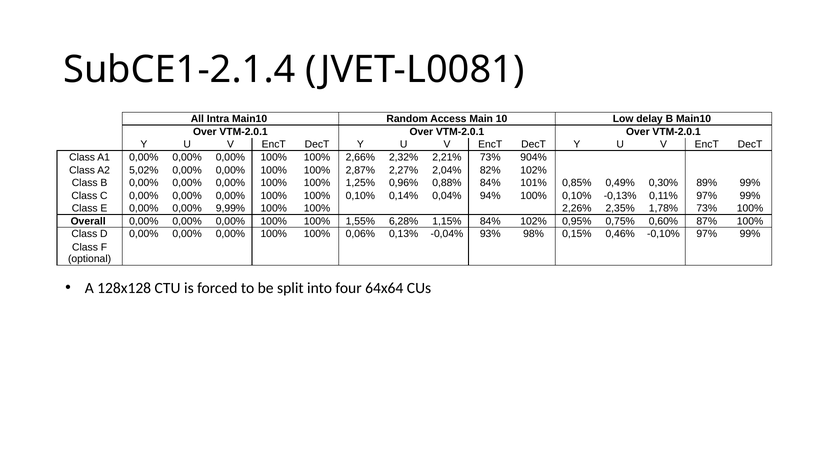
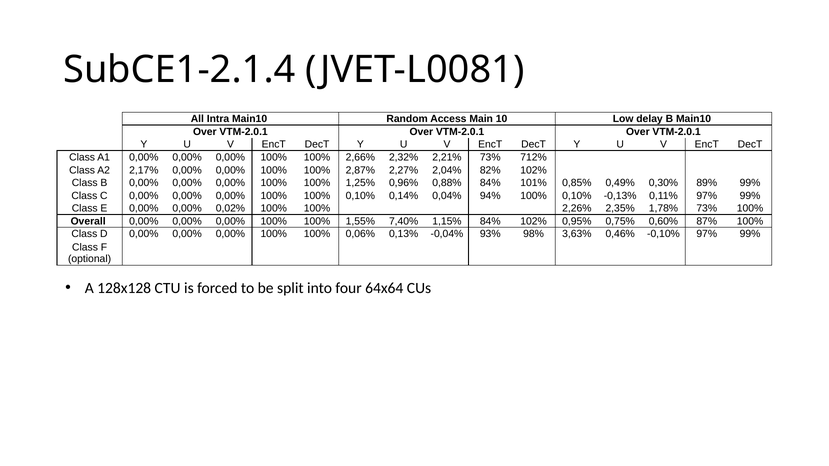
904%: 904% -> 712% (534, 157)
5,02%: 5,02% -> 2,17% (144, 170)
9,99%: 9,99% -> 0,02% (230, 209)
6,28%: 6,28% -> 7,40% (404, 221)
0,15%: 0,15% -> 3,63% (577, 234)
